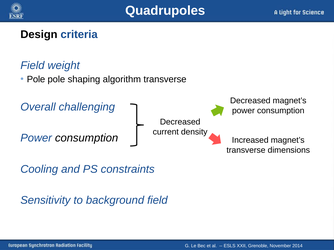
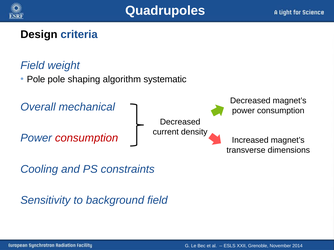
algorithm transverse: transverse -> systematic (165, 80)
challenging: challenging -> mechanical (87, 107)
consumption colour: black -> red (87, 138)
